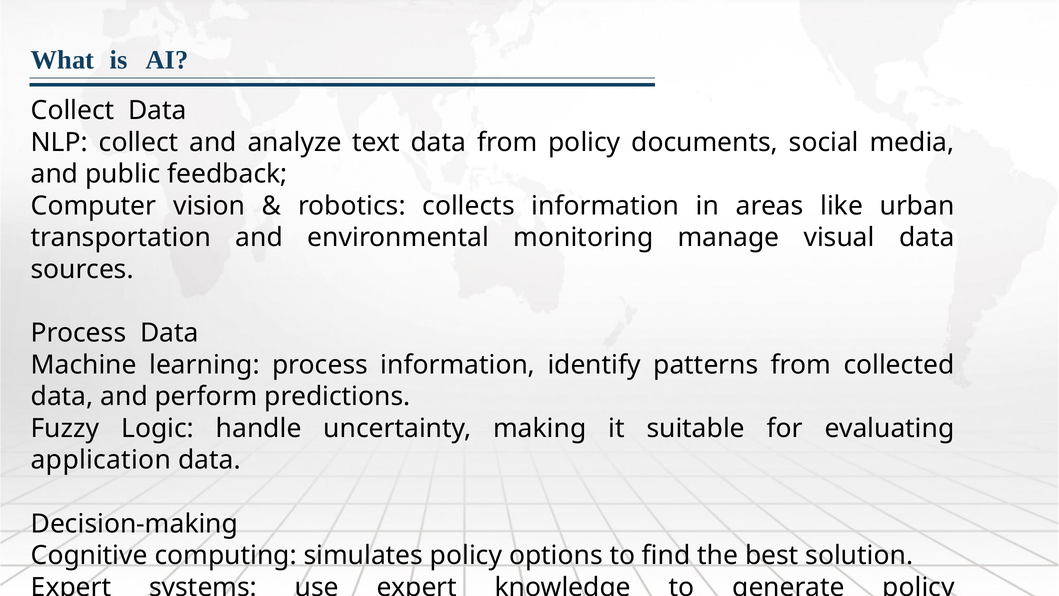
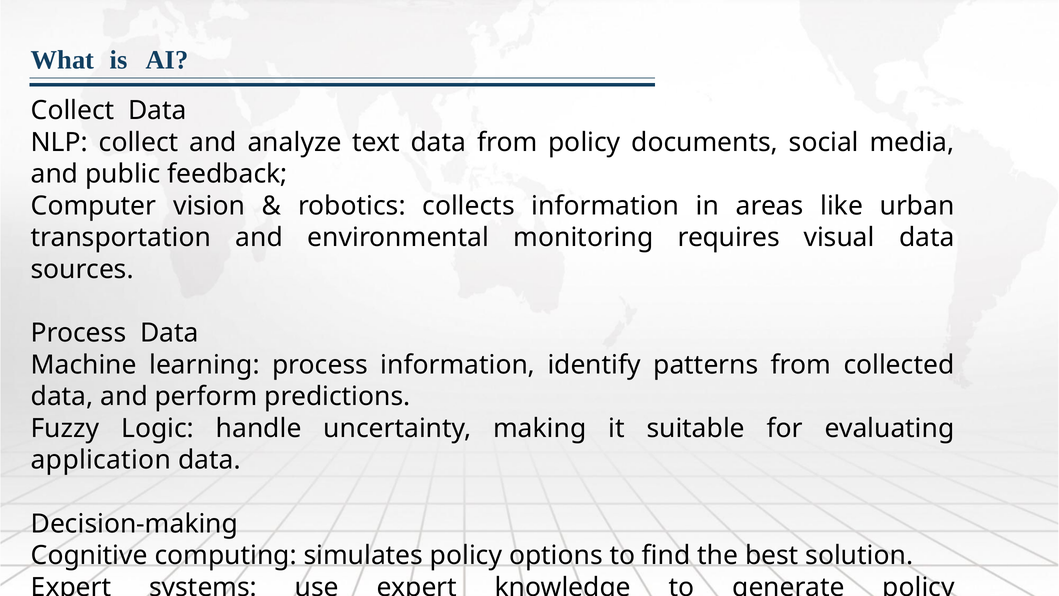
manage: manage -> requires (729, 238)
